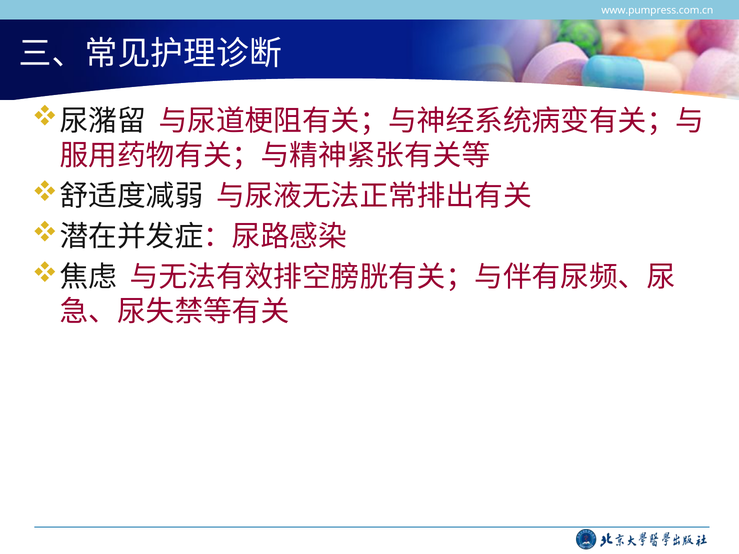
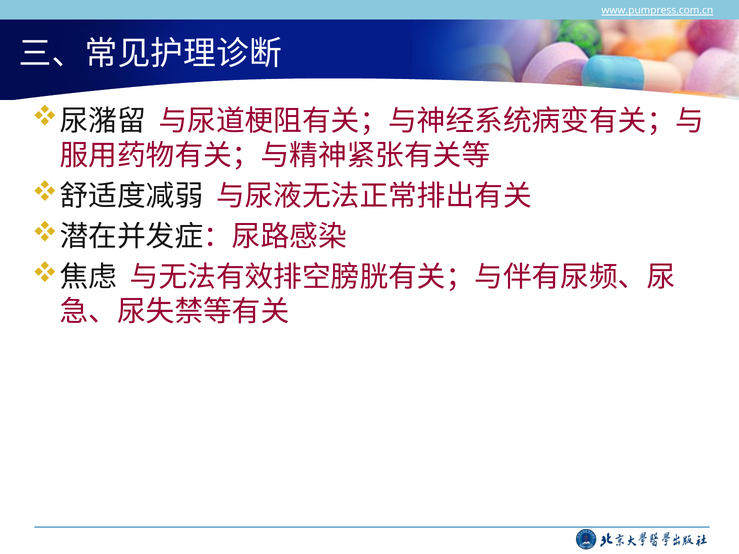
www.pumpress.com.cn underline: none -> present (657, 11)
